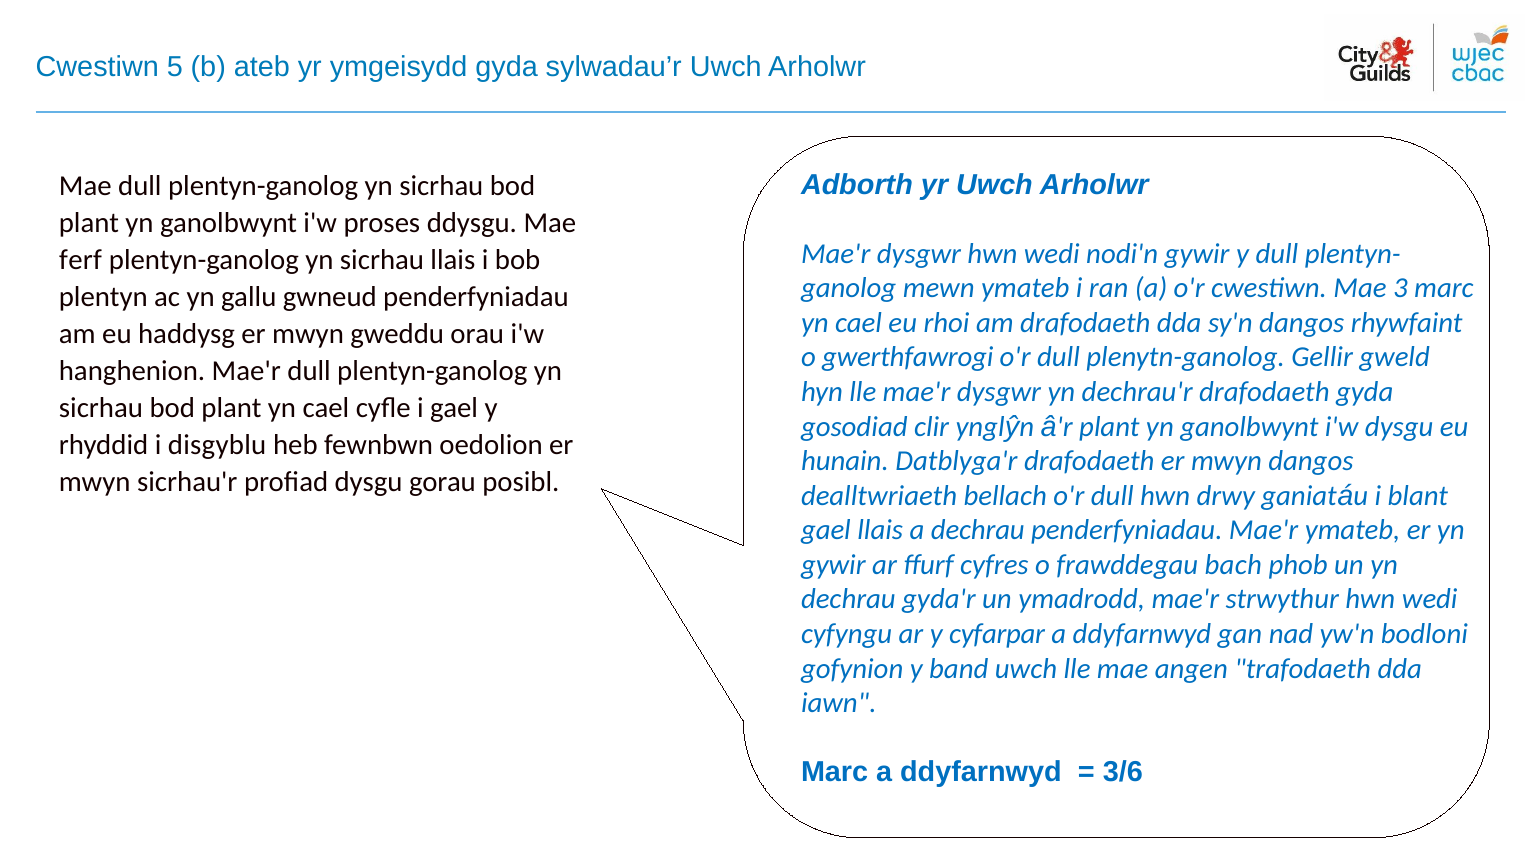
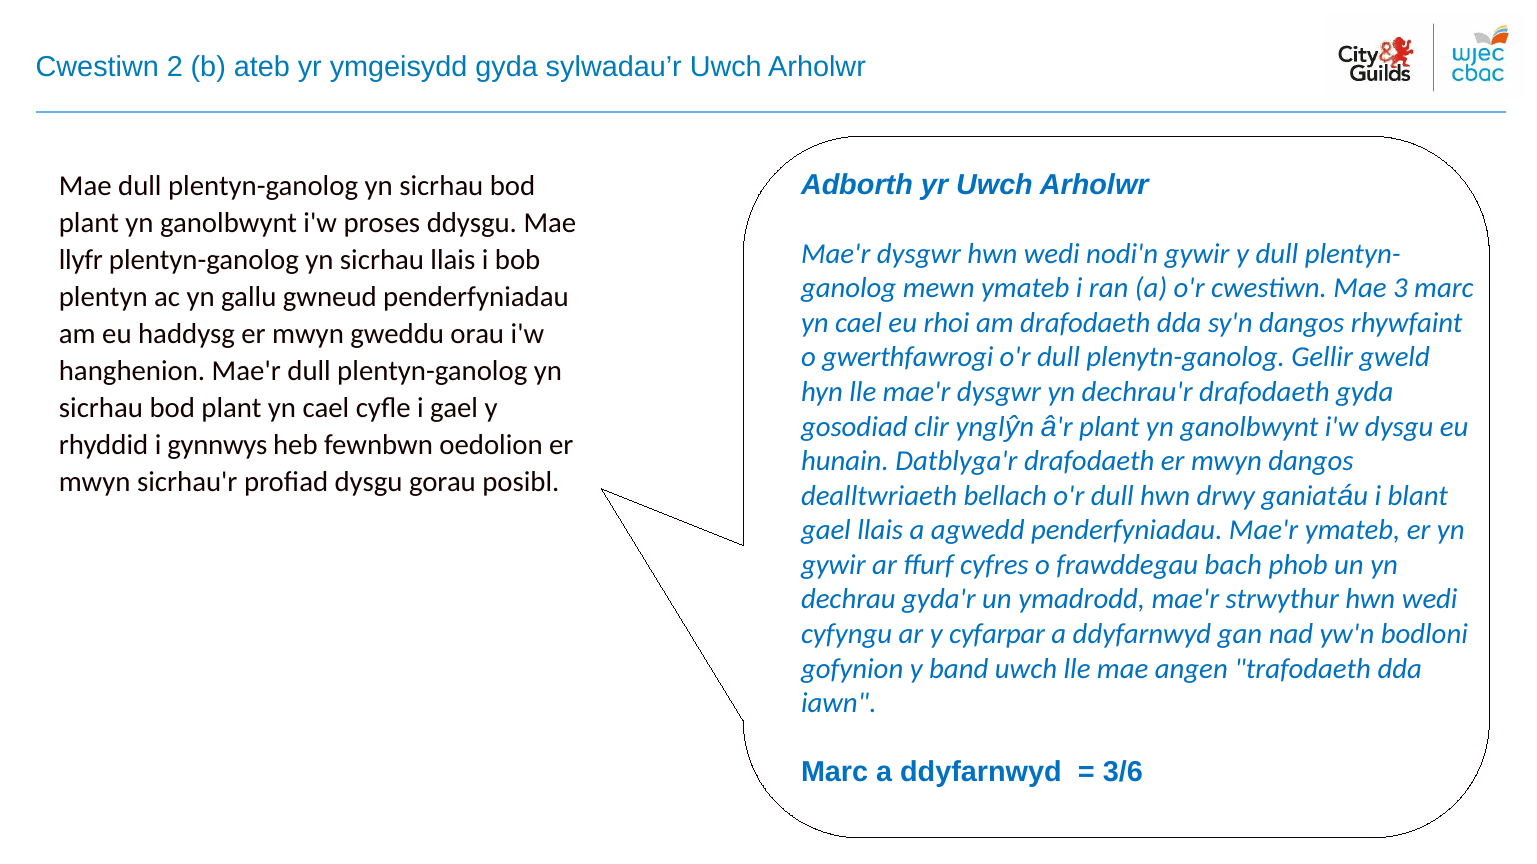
5: 5 -> 2 (175, 67)
ferf: ferf -> llyfr (81, 260)
disgyblu: disgyblu -> gynnwys (217, 445)
a dechrau: dechrau -> agwedd (978, 531)
